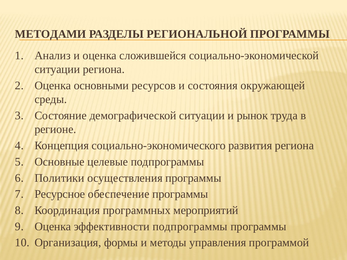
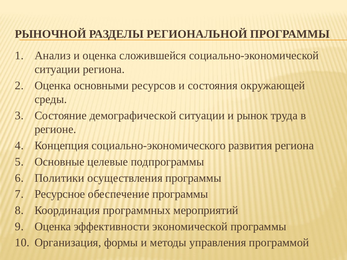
МЕТОДАМИ: МЕТОДАМИ -> РЫНОЧНОЙ (51, 34)
эффективности подпрограммы: подпрограммы -> экономической (190, 227)
